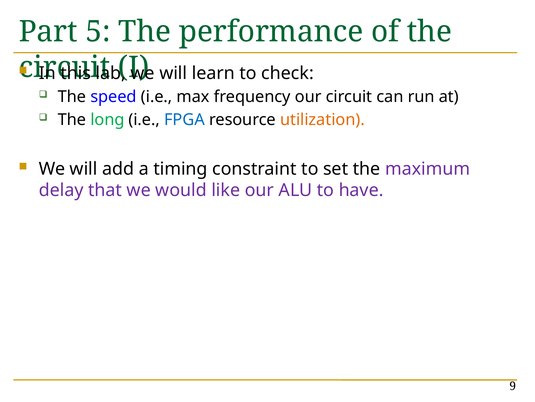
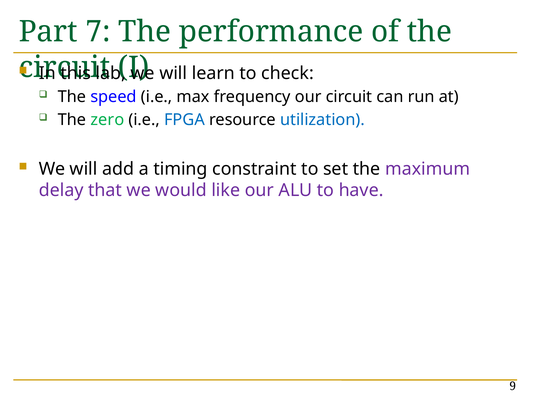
5: 5 -> 7 (98, 31)
long: long -> zero (107, 120)
utilization colour: orange -> blue (322, 120)
